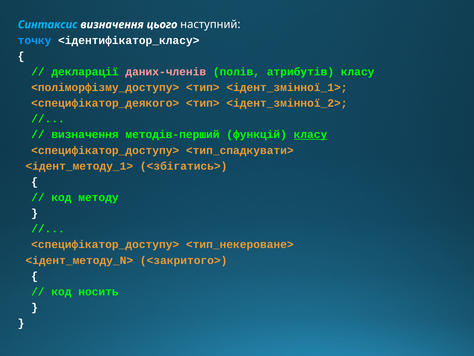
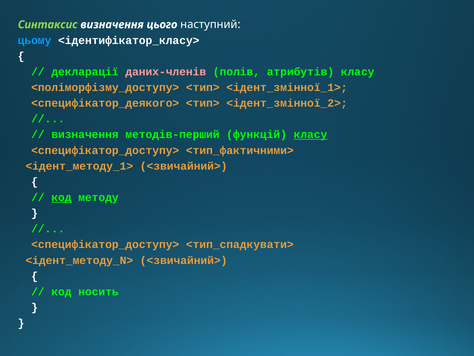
Синтаксис colour: light blue -> light green (48, 25)
точку: точку -> цьому (35, 40)
<тип_спадкувати>: <тип_спадкувати> -> <тип_фактичними> (240, 150)
<ідент_методу_1> <збігатись>: <збігатись> -> <звичайний> (184, 166)
код underline: none -> present (61, 197)
<тип_некероване>: <тип_некероване> -> <тип_спадкувати> (240, 244)
<ідент_методу_N> <закритого>: <закритого> -> <звичайний> (184, 260)
